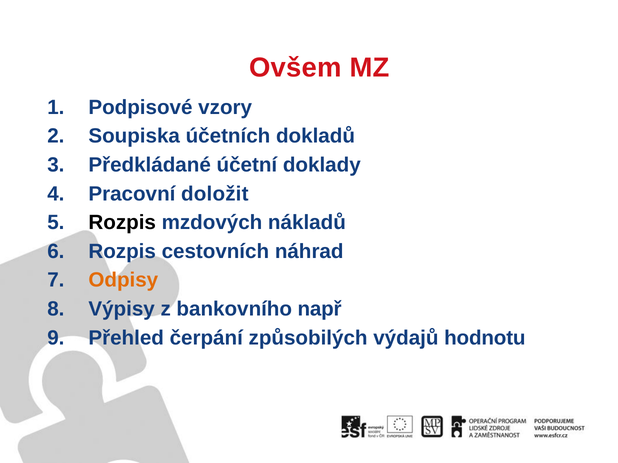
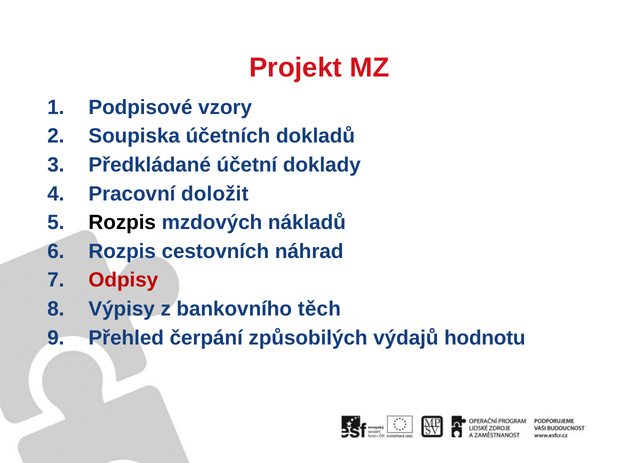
Ovšem: Ovšem -> Projekt (296, 68)
Odpisy colour: orange -> red (123, 280)
např: např -> těch (319, 309)
